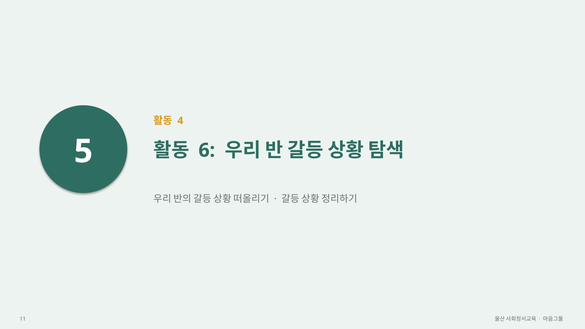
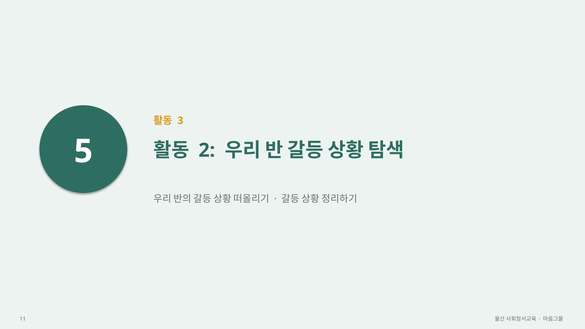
4: 4 -> 3 (180, 121)
6: 6 -> 2 (207, 150)
